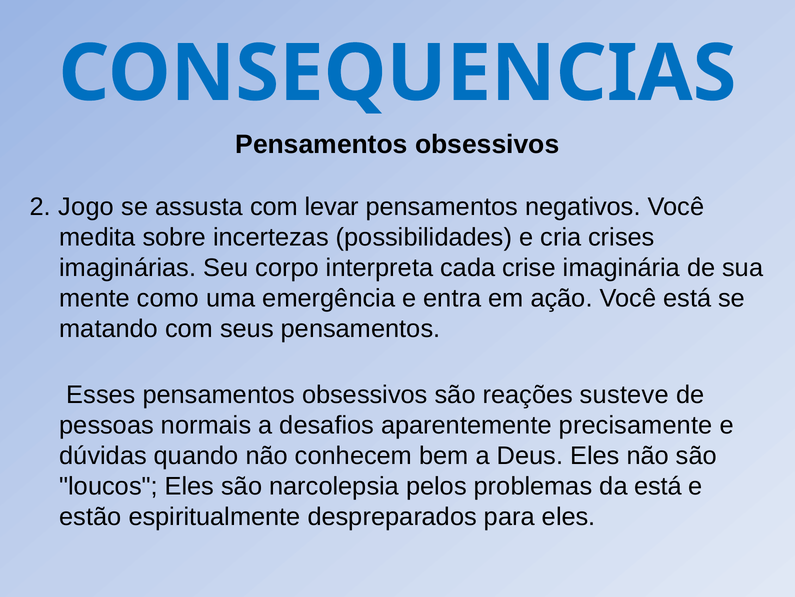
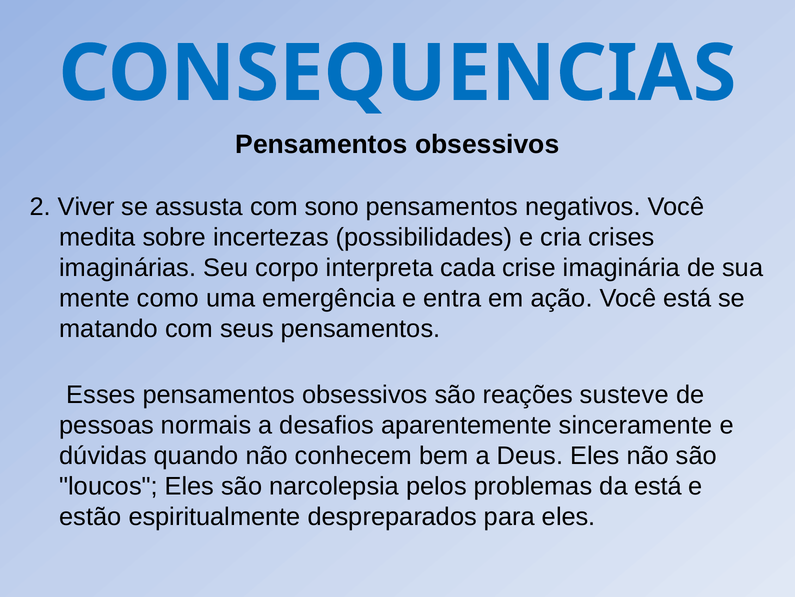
Jogo: Jogo -> Viver (86, 206)
levar: levar -> sono (332, 206)
precisamente: precisamente -> sinceramente (636, 425)
